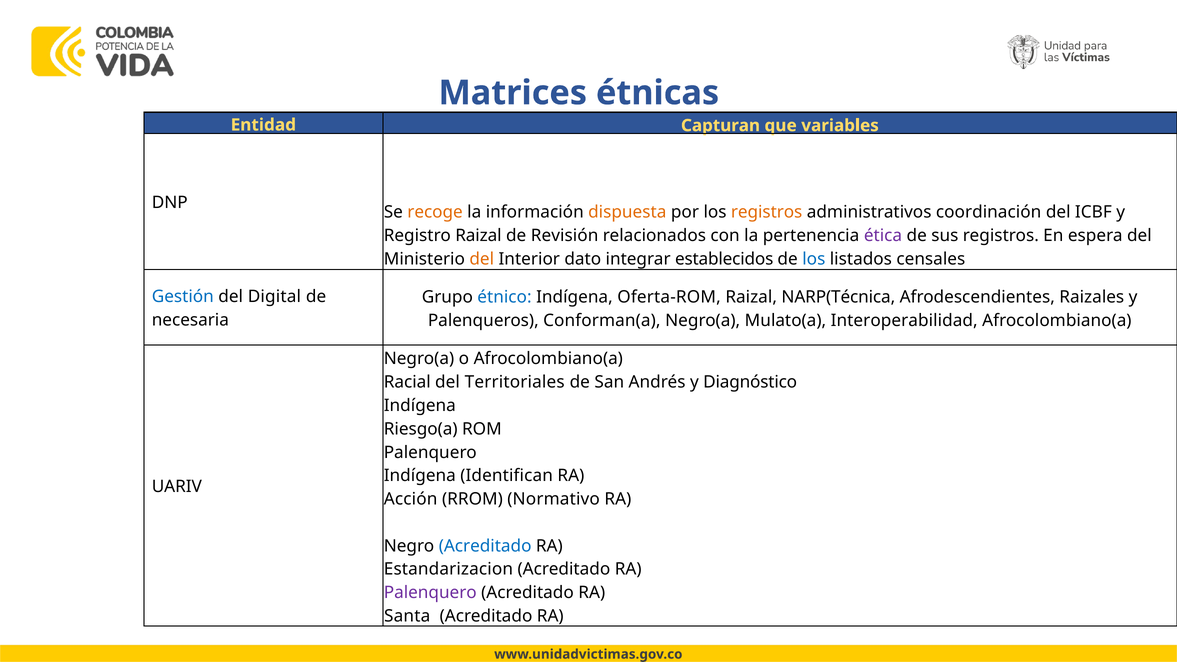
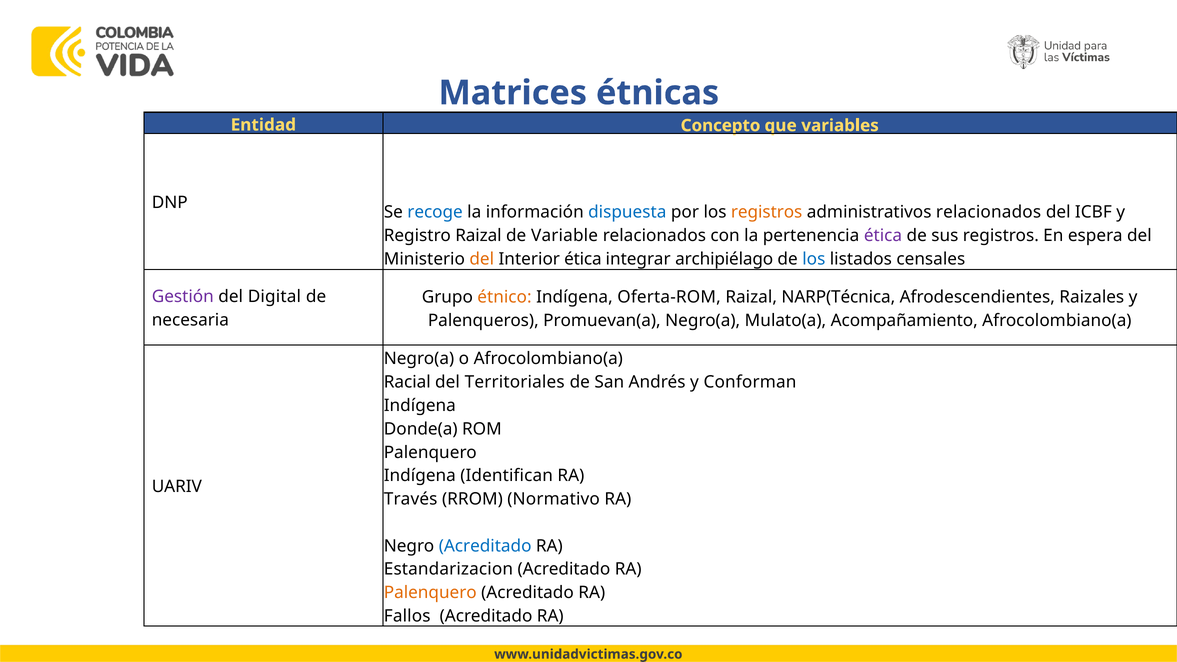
Capturan: Capturan -> Concepto (721, 126)
recoge colour: orange -> blue (435, 212)
dispuesta colour: orange -> blue (627, 212)
administrativos coordinación: coordinación -> relacionados (989, 212)
Revisión: Revisión -> Variable (565, 236)
Interior dato: dato -> ética (583, 259)
establecidos: establecidos -> archipiélago (724, 259)
Gestión colour: blue -> purple (183, 297)
étnico colour: blue -> orange (504, 297)
Conforman(a: Conforman(a -> Promuevan(a (602, 320)
Interoperabilidad: Interoperabilidad -> Acompañamiento (904, 320)
Diagnóstico: Diagnóstico -> Conforman (750, 382)
Riesgo(a: Riesgo(a -> Donde(a (421, 429)
Acción: Acción -> Través (411, 499)
Palenquero colour: purple -> orange (430, 593)
Santa: Santa -> Fallos (407, 616)
